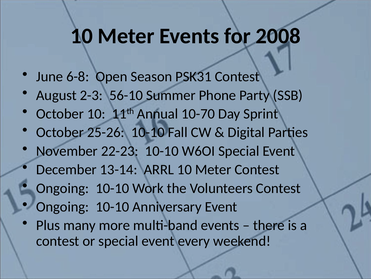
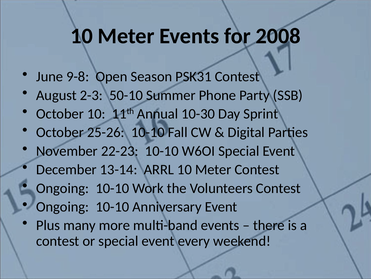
6-8: 6-8 -> 9-8 (78, 76)
56-10: 56-10 -> 50-10 (126, 95)
10-70: 10-70 -> 10-30 (198, 114)
